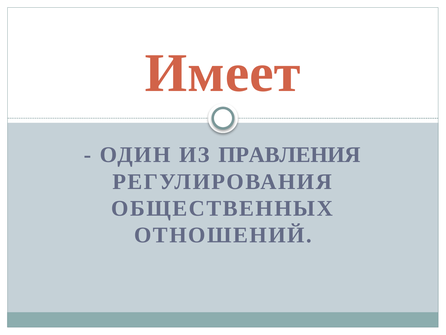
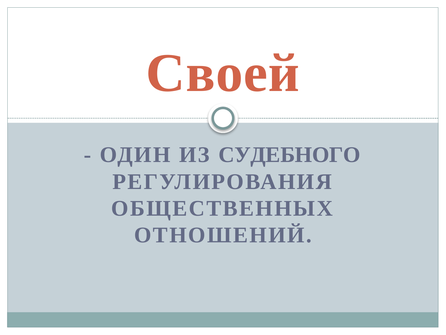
Имеет: Имеет -> Своей (223, 73)
ПРАВЛЕНИЯ: ПРАВЛЕНИЯ -> СУДЕБНОГО (289, 155)
